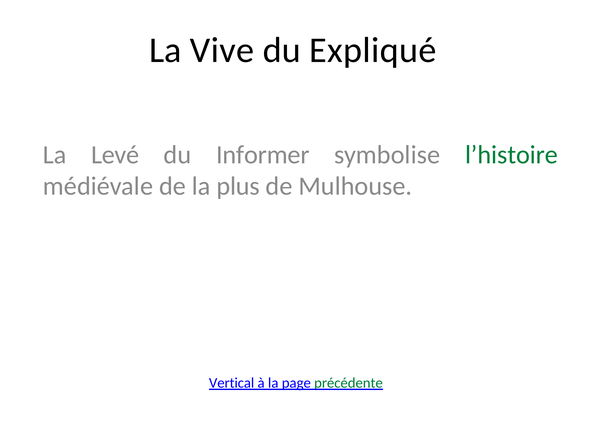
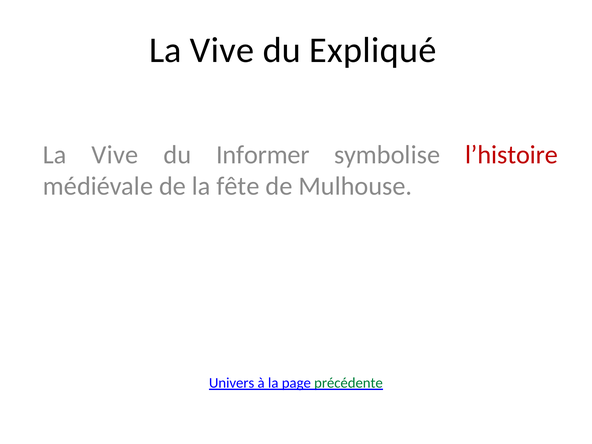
Levé: Levé -> Vive (115, 155)
l’histoire colour: green -> red (512, 155)
plus: plus -> fête (238, 186)
Vertical: Vertical -> Univers (232, 383)
